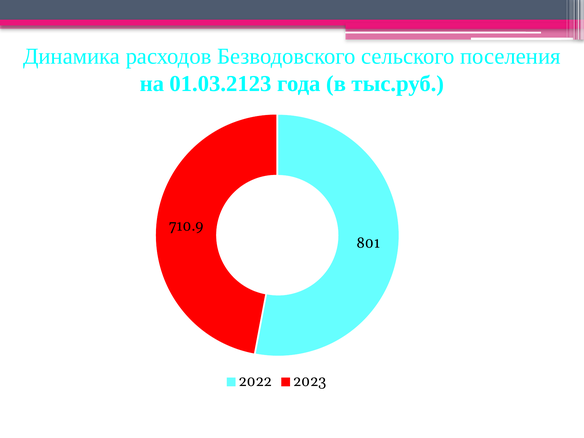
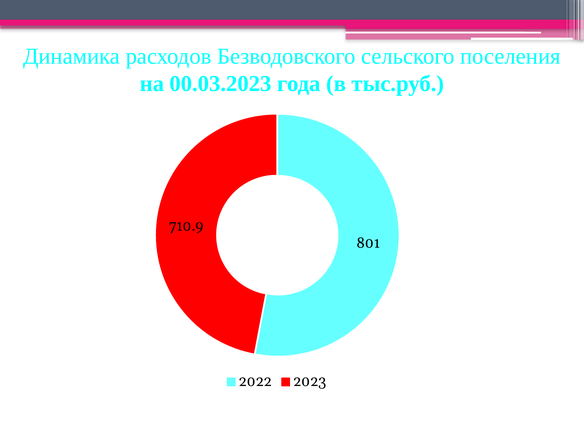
01.03.2123: 01.03.2123 -> 00.03.2023 (221, 84)
